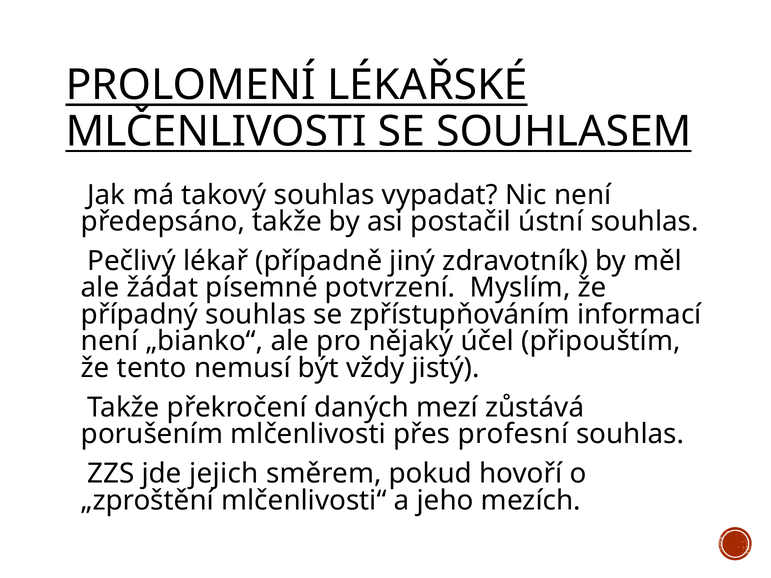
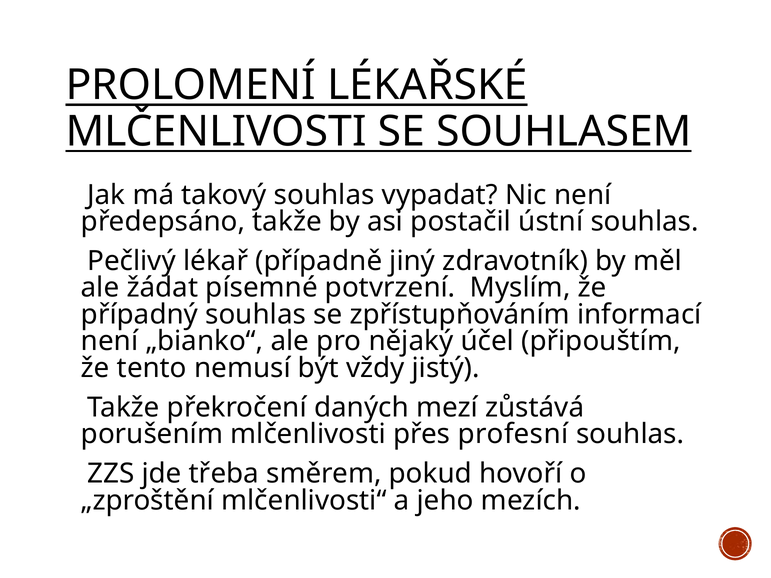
jejich: jejich -> třeba (224, 474)
